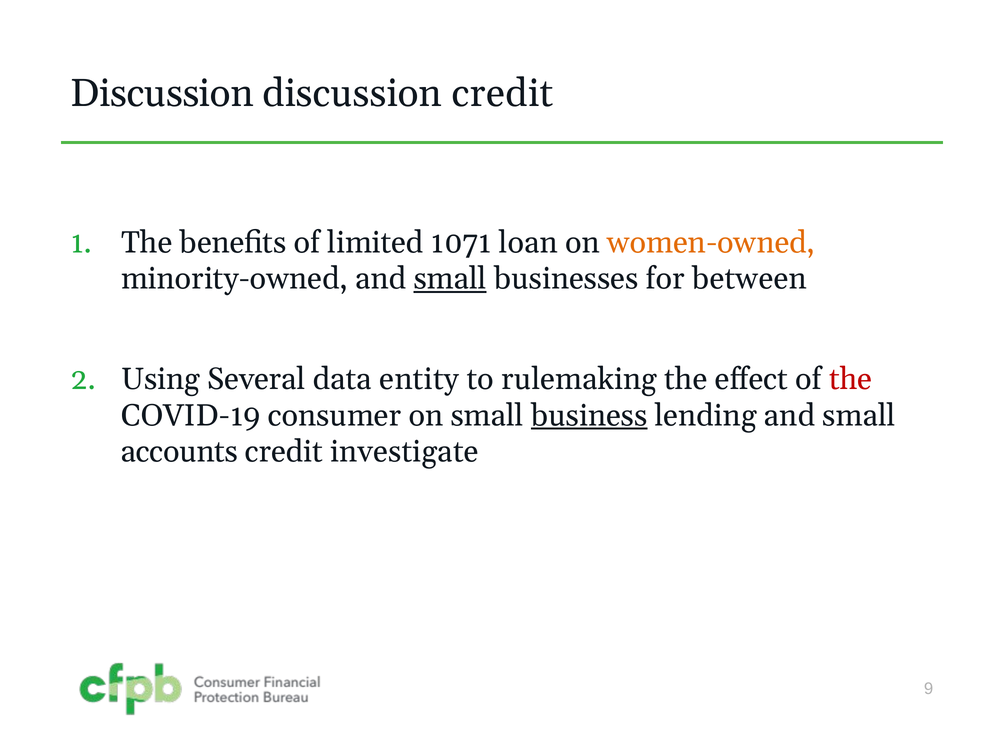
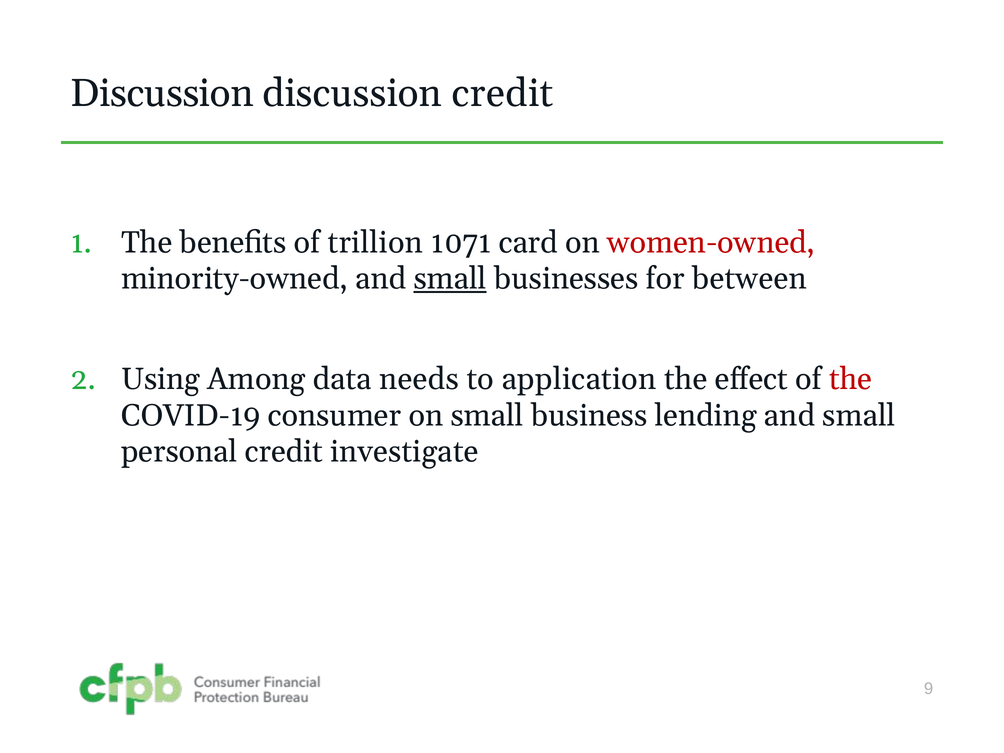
limited: limited -> trillion (375, 243)
loan: loan -> card (528, 243)
women-owned colour: orange -> red (711, 243)
Several: Several -> Among (256, 379)
entity: entity -> needs (419, 379)
rulemaking: rulemaking -> application (579, 379)
business underline: present -> none (589, 415)
accounts: accounts -> personal (179, 452)
